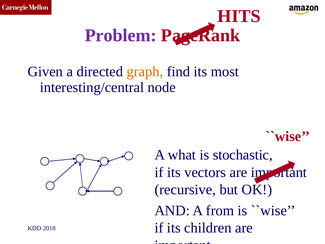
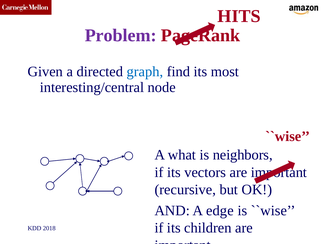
graph colour: orange -> blue (145, 72)
stochastic: stochastic -> neighbors (243, 155)
from: from -> edge (220, 210)
